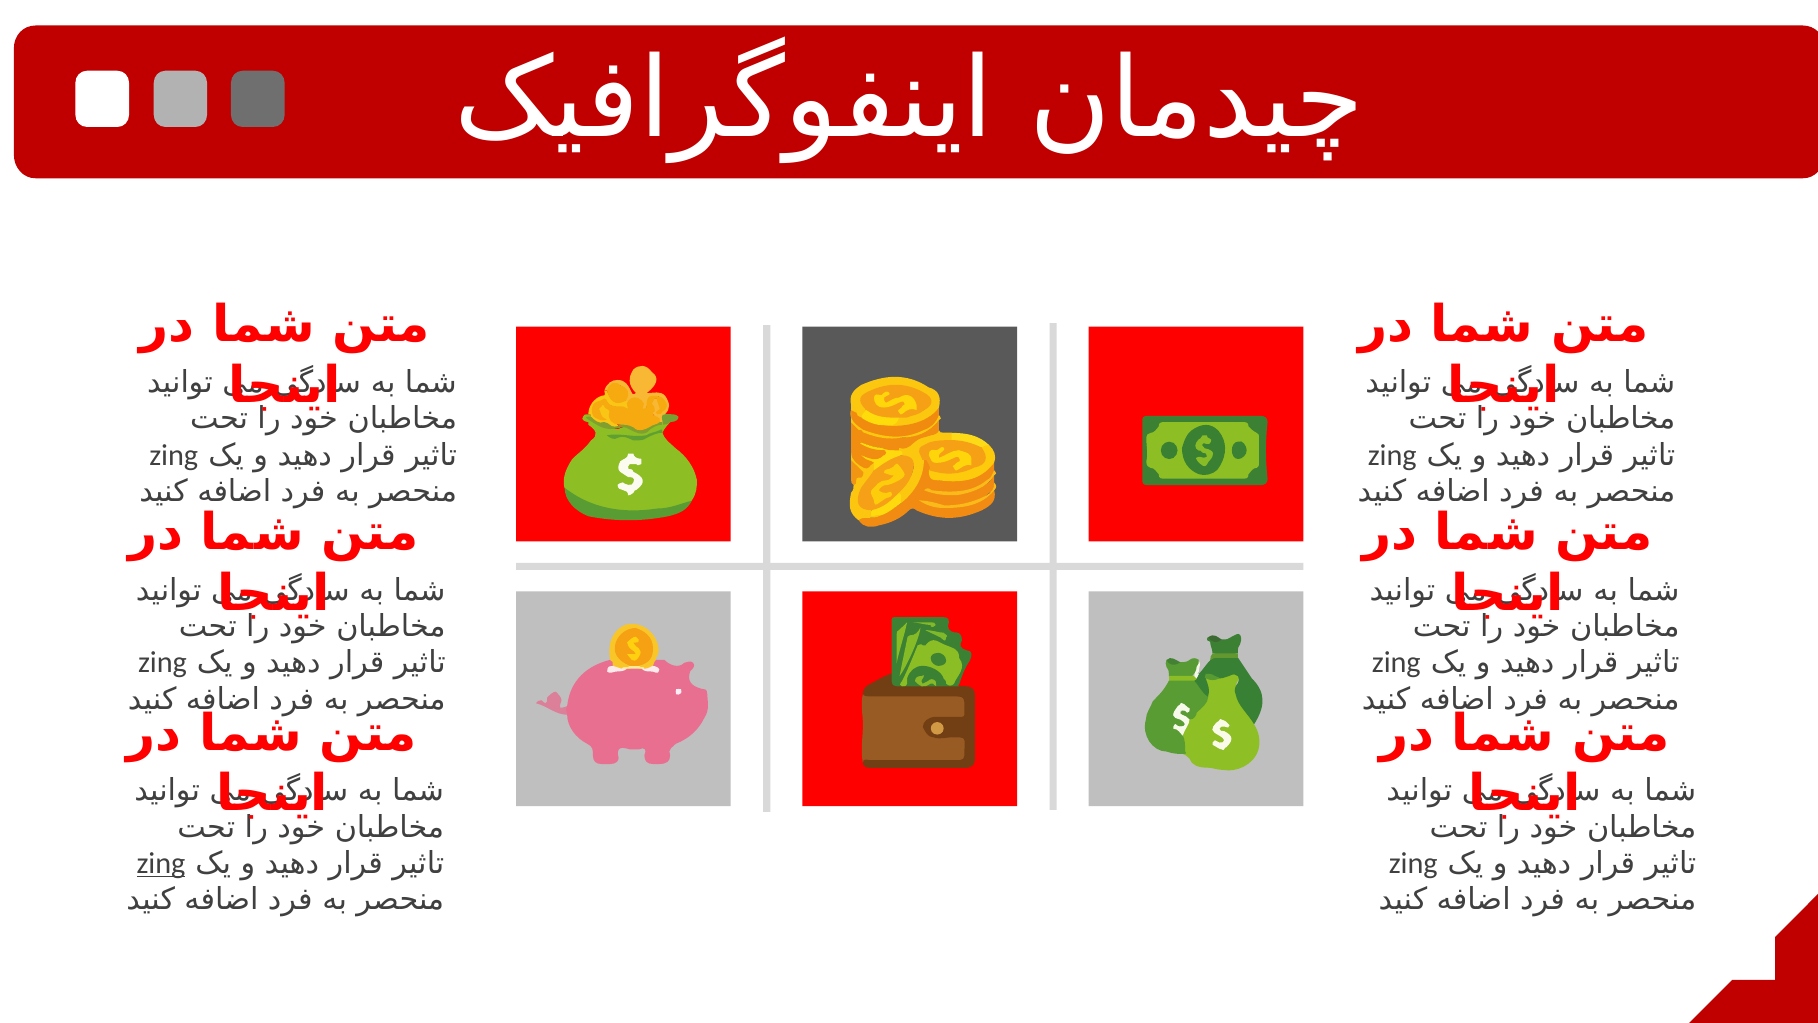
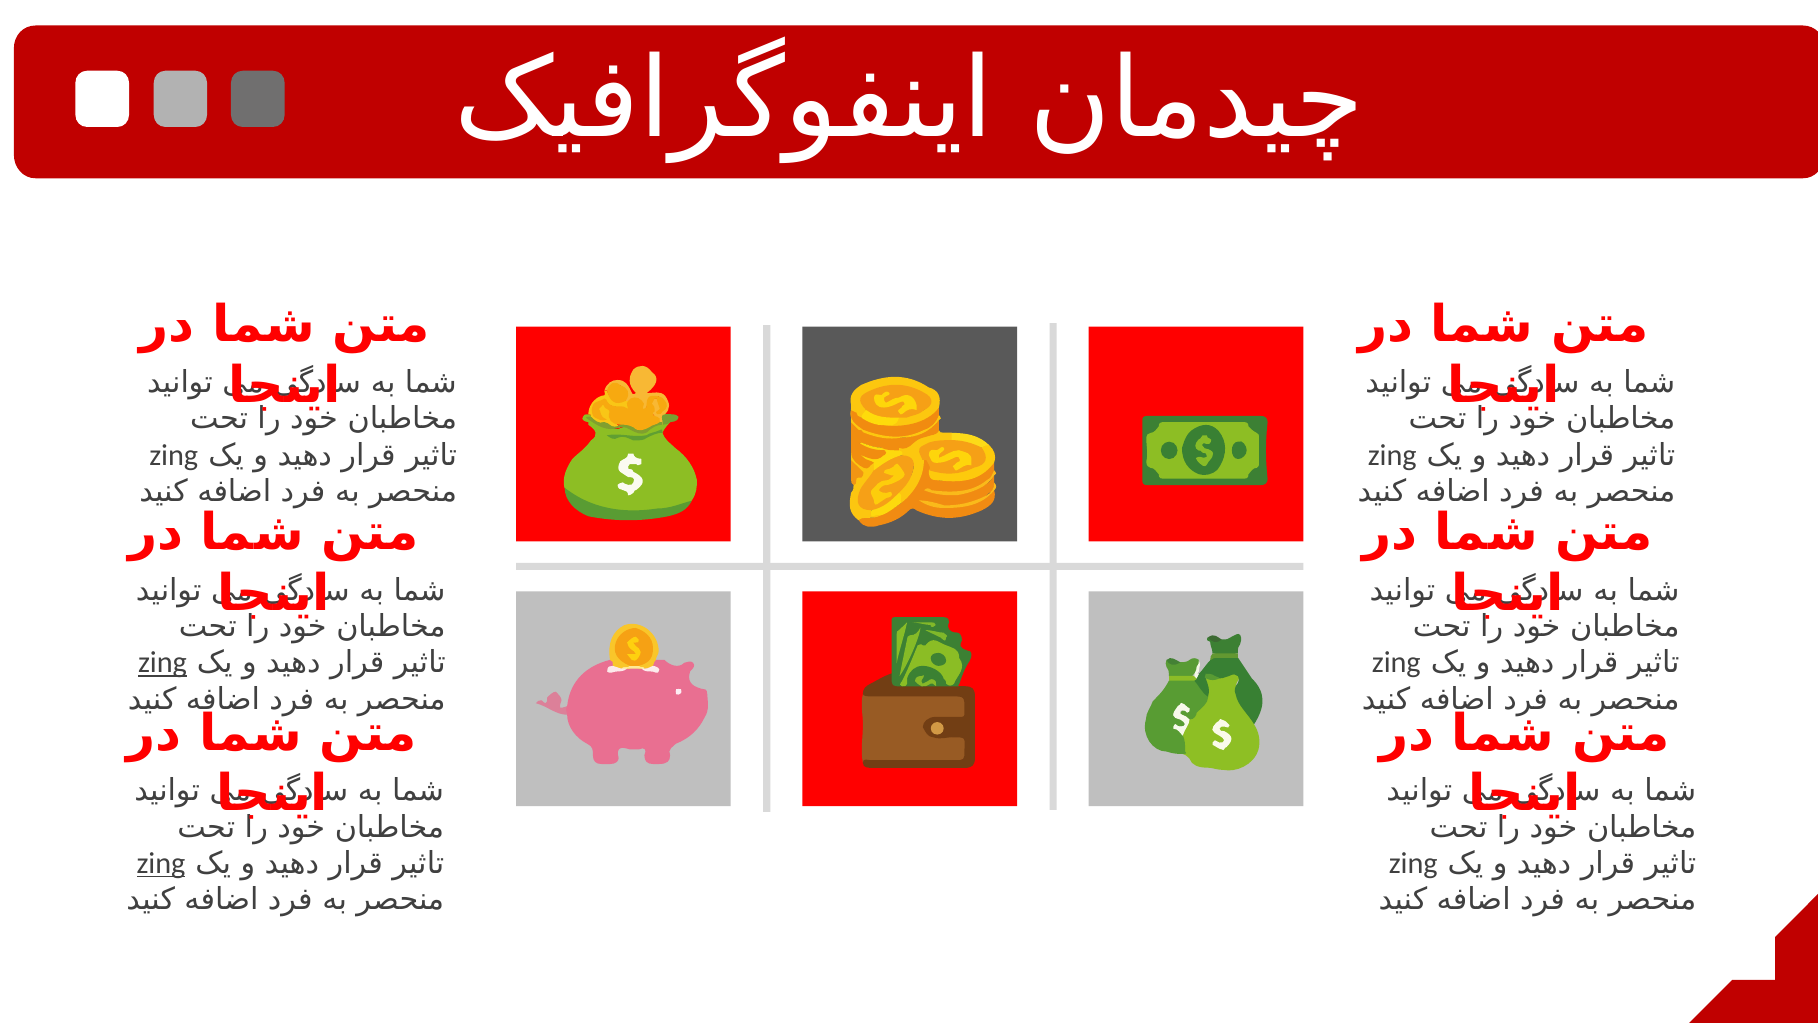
zing underline: none -> present (162, 663)
